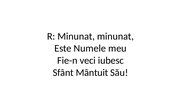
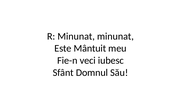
Numele: Numele -> Mântuit (90, 48)
Mântuit: Mântuit -> Domnul (92, 72)
